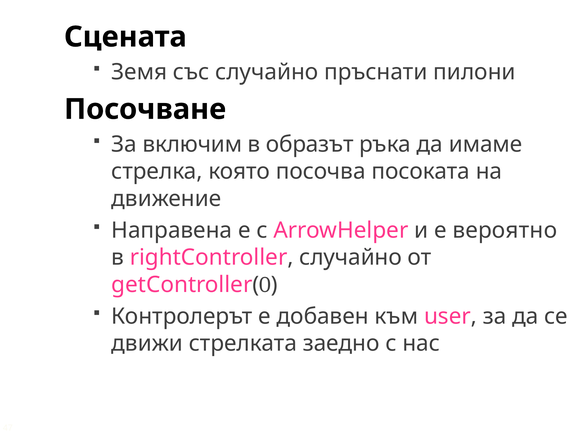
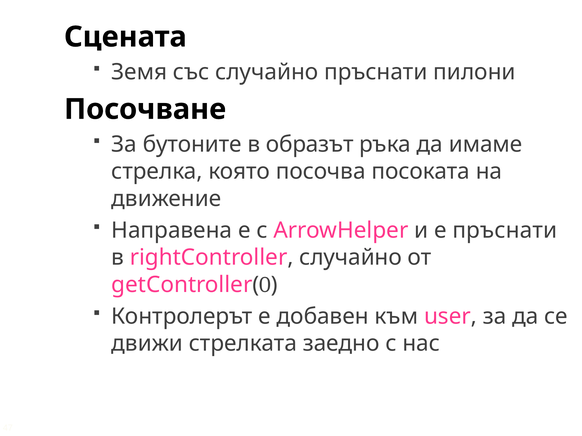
включим: включим -> бутоните (192, 145)
е вероятно: вероятно -> пръснати (505, 231)
